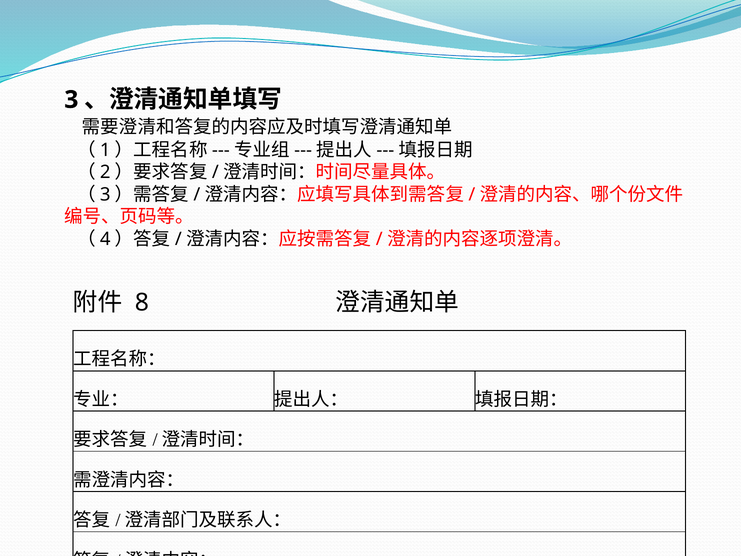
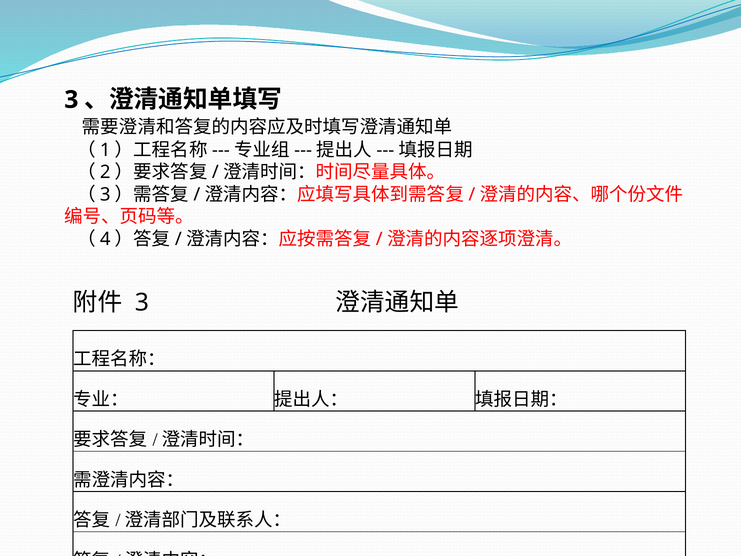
8: 8 -> 3 (142, 302)
